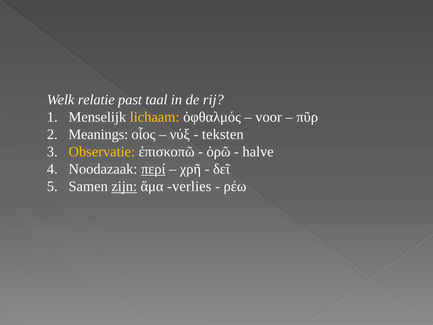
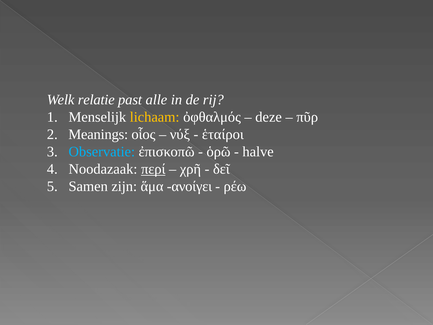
taal: taal -> alle (156, 100)
voor: voor -> deze (269, 117)
teksten: teksten -> ἑταίροι (223, 134)
Observatie colour: yellow -> light blue (102, 152)
zijn underline: present -> none (124, 186)
verlies: verlies -> ανοίγει (189, 186)
